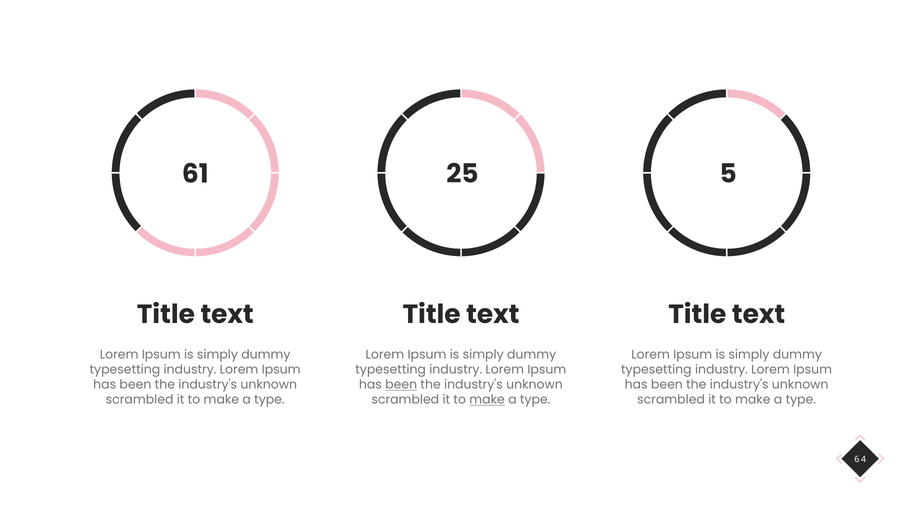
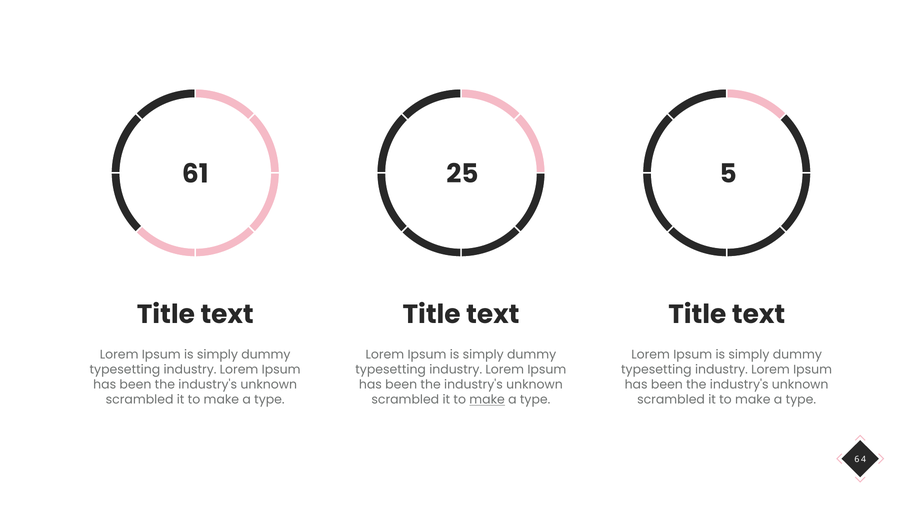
been underline: present -> none (401, 385)
